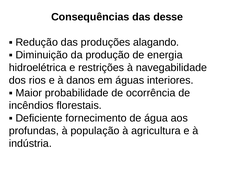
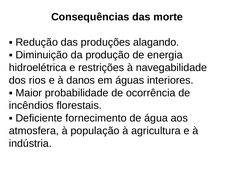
desse: desse -> morte (168, 17)
profundas: profundas -> atmosfera (34, 131)
